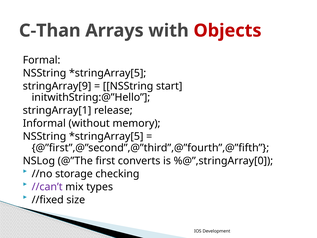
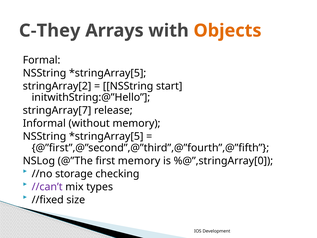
C-Than: C-Than -> C-They (50, 31)
Objects colour: red -> orange (227, 31)
stringArray[9: stringArray[9 -> stringArray[2 (57, 86)
stringArray[1: stringArray[1 -> stringArray[7 (57, 110)
first converts: converts -> memory (139, 161)
